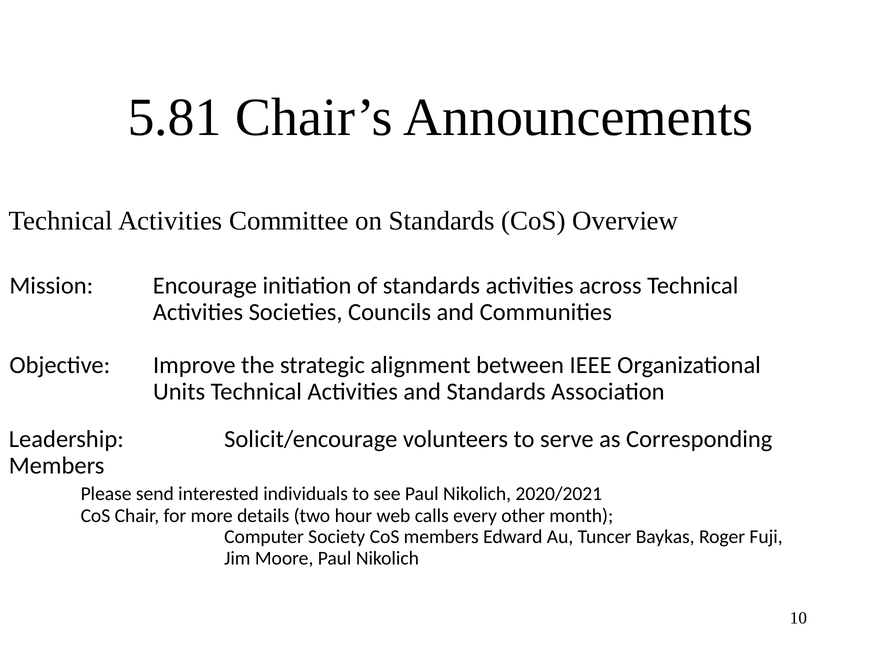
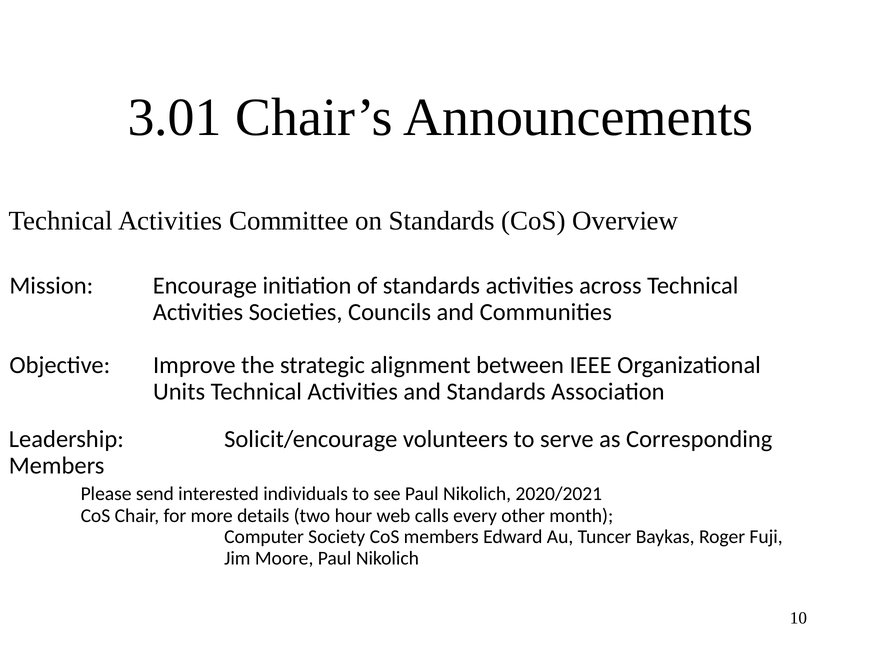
5.81: 5.81 -> 3.01 (175, 118)
